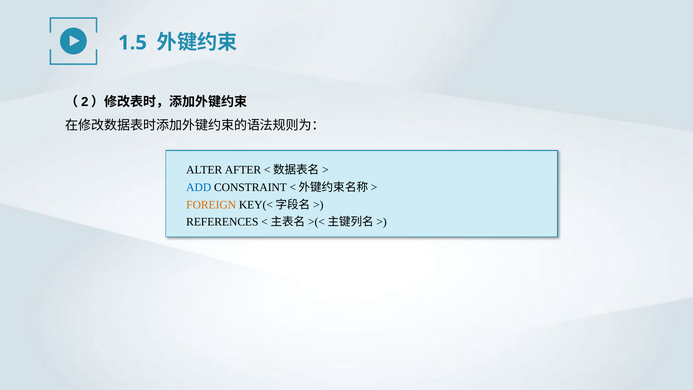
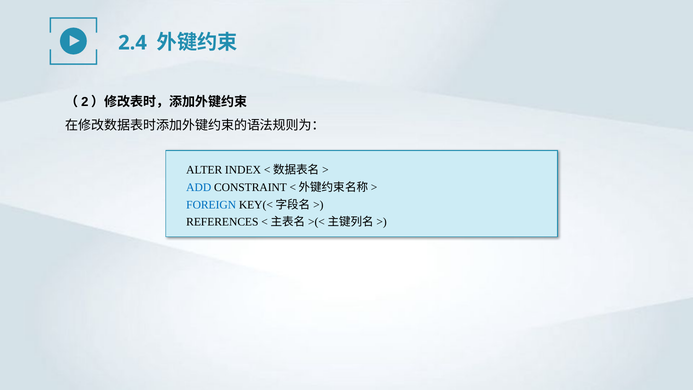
1.5: 1.5 -> 2.4 (133, 43)
AFTER: AFTER -> INDEX (243, 170)
FOREIGN colour: orange -> blue (211, 205)
